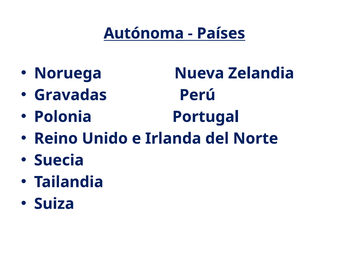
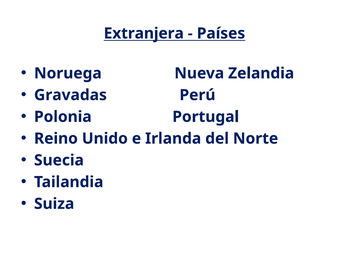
Autónoma: Autónoma -> Extranjera (144, 33)
